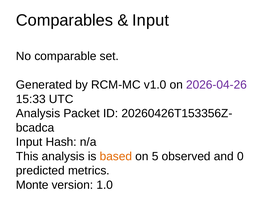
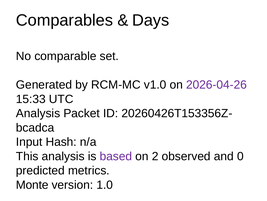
Input: Input -> Days (151, 20)
based colour: orange -> purple (116, 156)
5: 5 -> 2 (155, 156)
